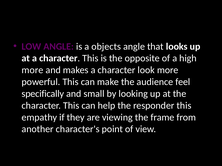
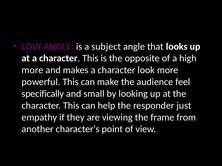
objects: objects -> subject (106, 47)
responder this: this -> just (184, 106)
